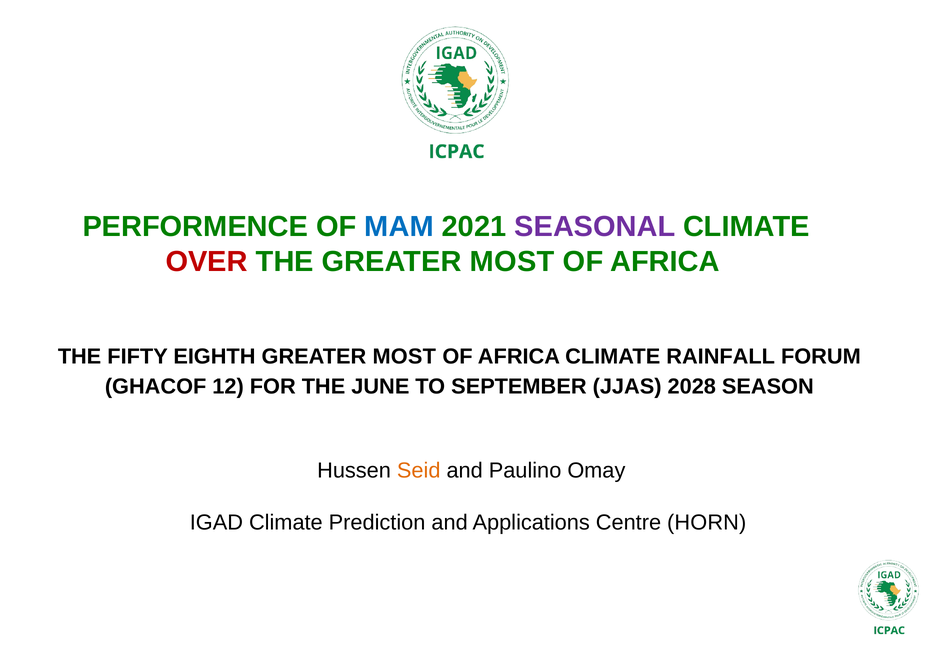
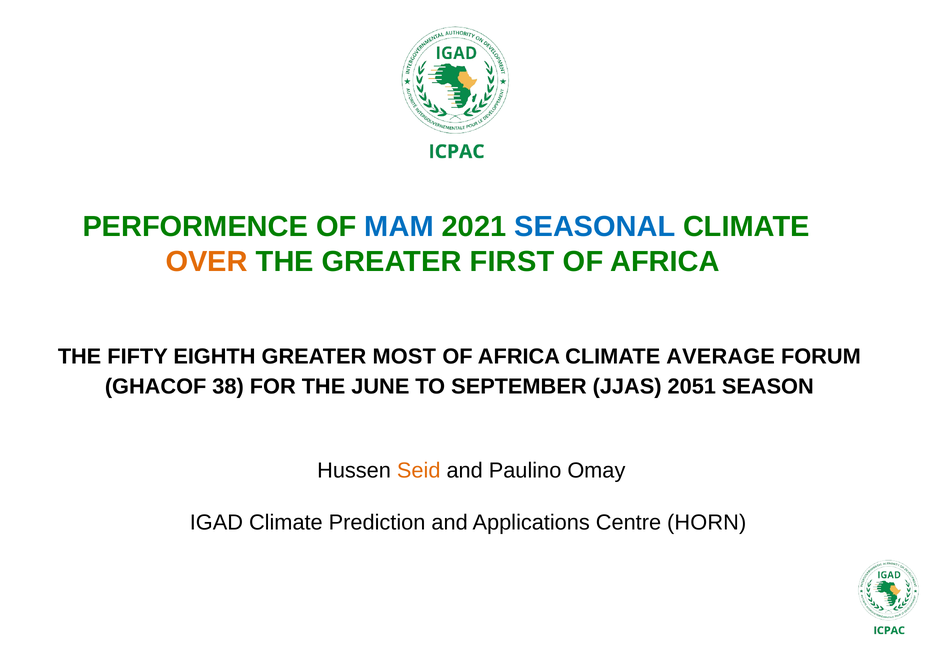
SEASONAL colour: purple -> blue (595, 227)
OVER colour: red -> orange (207, 261)
THE GREATER MOST: MOST -> FIRST (512, 261)
RAINFALL: RAINFALL -> AVERAGE (721, 357)
12: 12 -> 38 (228, 387)
2028: 2028 -> 2051 (692, 387)
